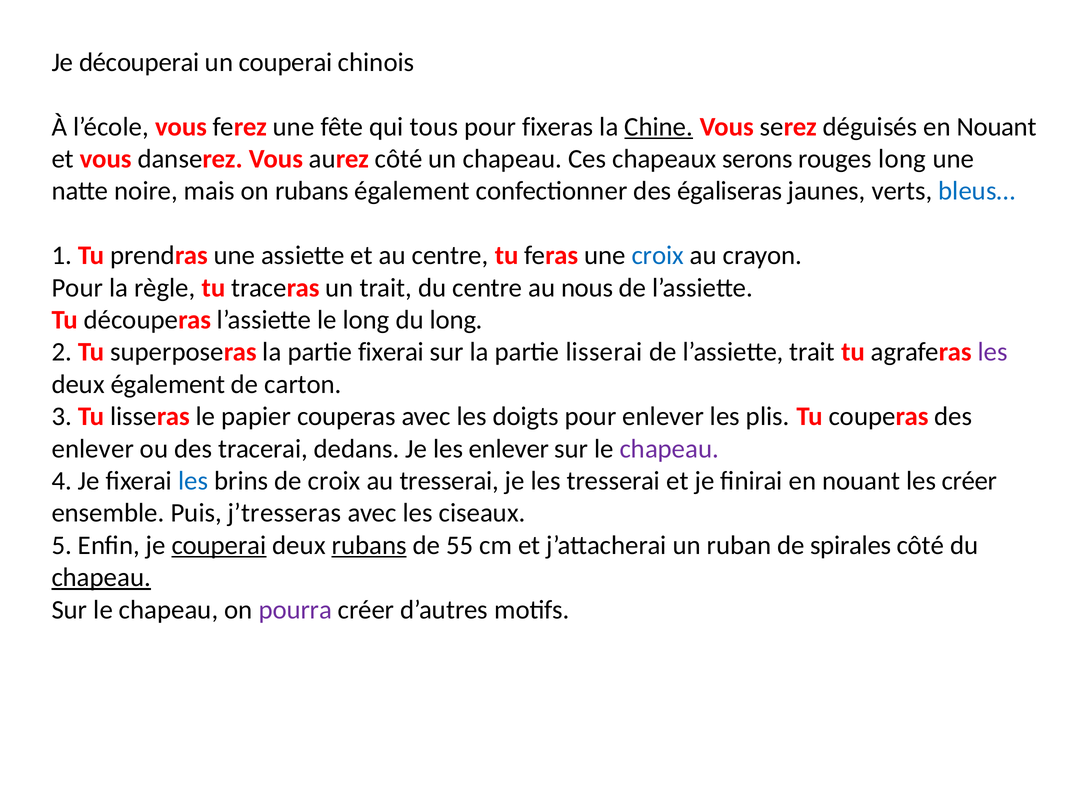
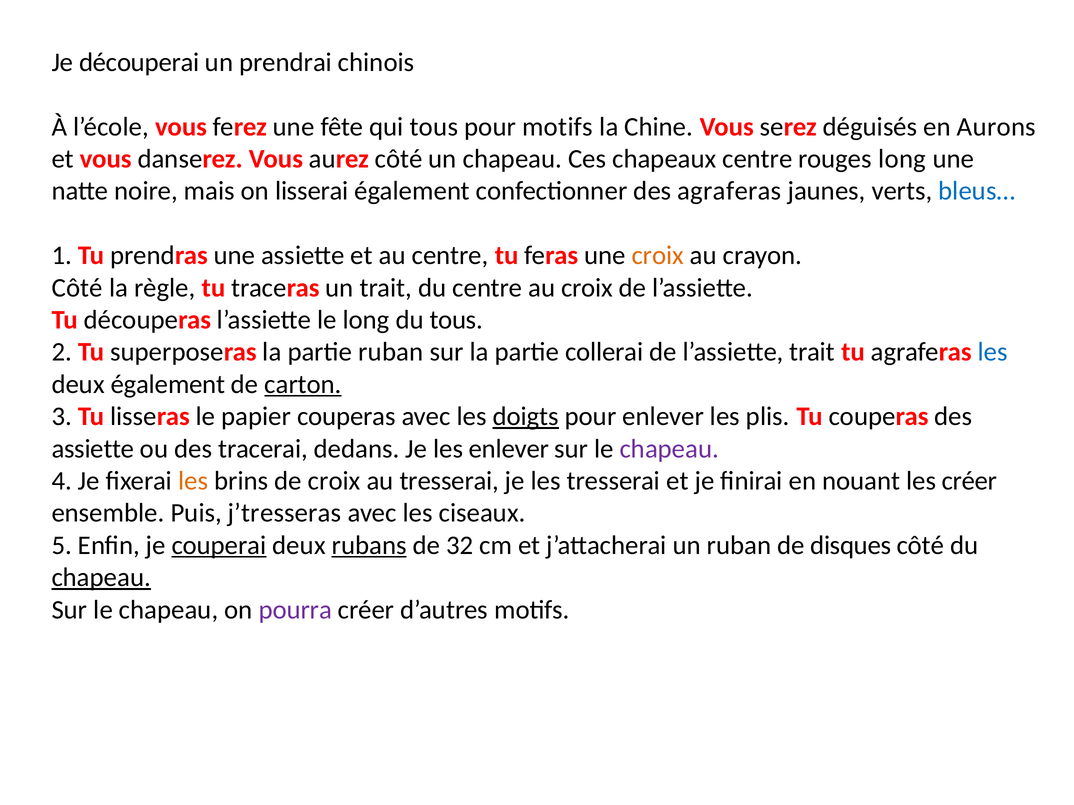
un couperai: couperai -> prendrai (286, 62)
pour fixeras: fixeras -> motifs (558, 127)
Chine underline: present -> none (659, 127)
déguisés en Nouant: Nouant -> Aurons (996, 127)
chapeaux serons: serons -> centre (757, 159)
on rubans: rubans -> lisserai (312, 191)
des égaliseras: égaliseras -> agraferas (729, 191)
croix colour: blue -> orange (658, 256)
Pour: Pour -> Côté (77, 288)
au nous: nous -> croix (587, 288)
du long: long -> tous (456, 320)
partie fixerai: fixerai -> ruban (391, 352)
lisserai: lisserai -> collerai (604, 352)
les colour: purple -> blue (993, 352)
carton underline: none -> present (303, 385)
doigts underline: none -> present (526, 417)
enlever: enlever -> assiette (93, 449)
les colour: blue -> orange (193, 481)
55: 55 -> 32 (460, 546)
spirales: spirales -> disques (851, 546)
